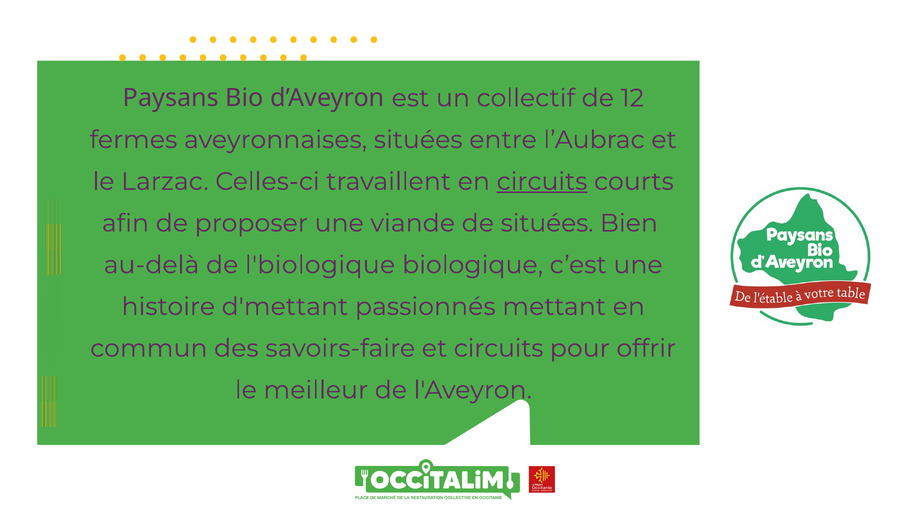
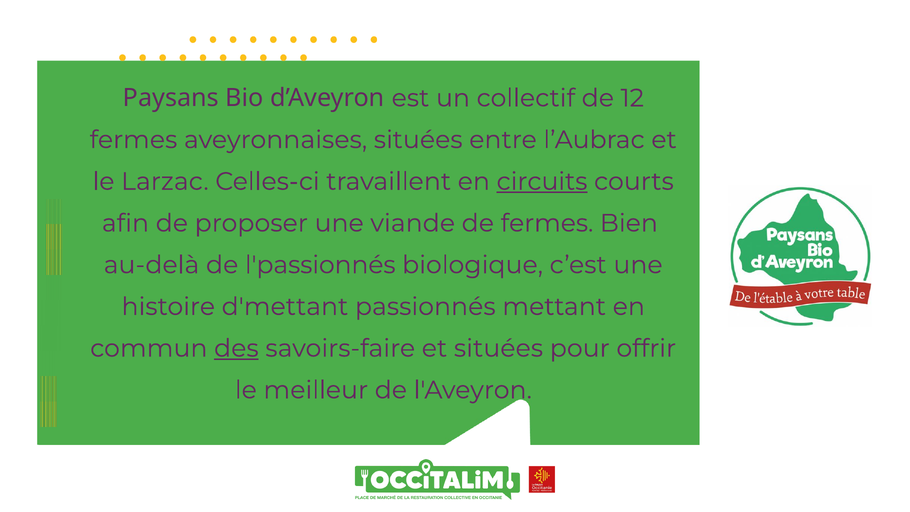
de situées: situées -> fermes (547, 223)
l'biologique: l'biologique -> l'passionnés (320, 265)
des underline: none -> present (236, 348)
et circuits: circuits -> situées (498, 348)
